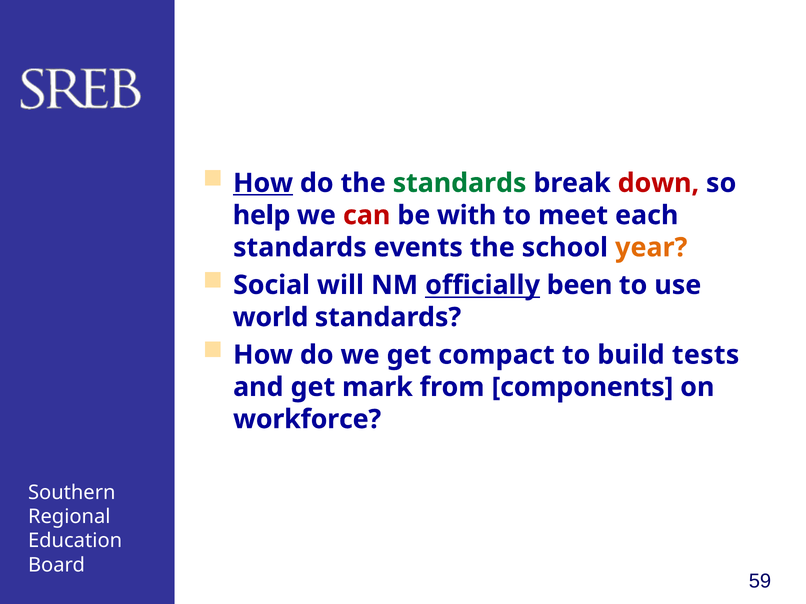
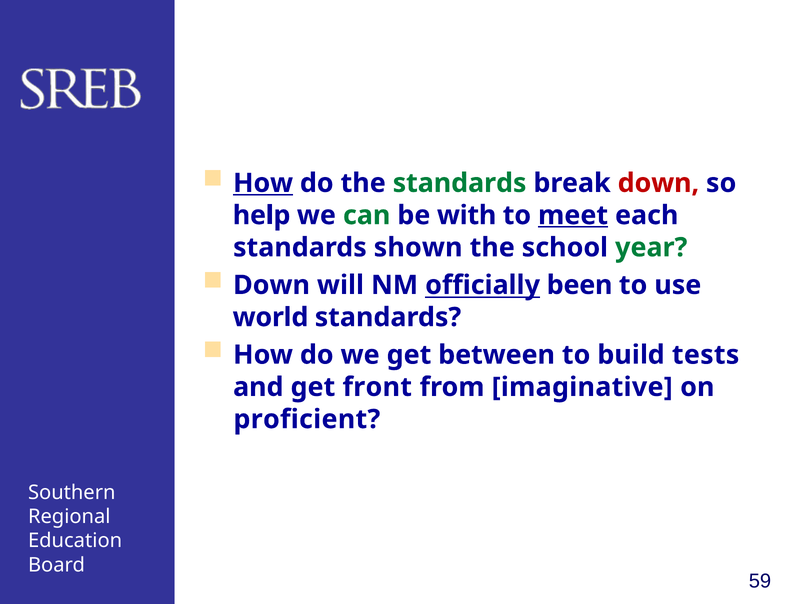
can colour: red -> green (367, 215)
meet underline: none -> present (573, 215)
events: events -> shown (418, 248)
year colour: orange -> green (651, 248)
Social: Social -> Down (272, 285)
compact: compact -> between (497, 355)
mark: mark -> front (377, 387)
components: components -> imaginative (582, 387)
workforce: workforce -> proficient (307, 420)
